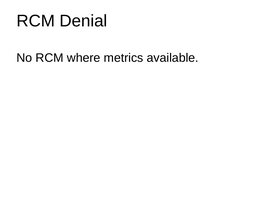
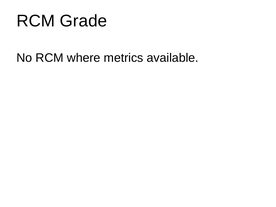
Denial: Denial -> Grade (83, 21)
